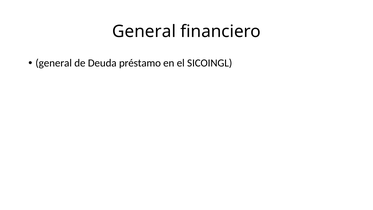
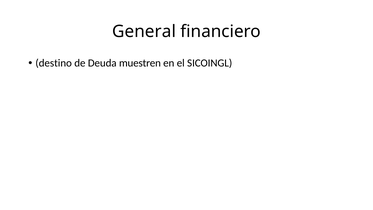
general: general -> destino (54, 63)
préstamo: préstamo -> muestren (140, 63)
